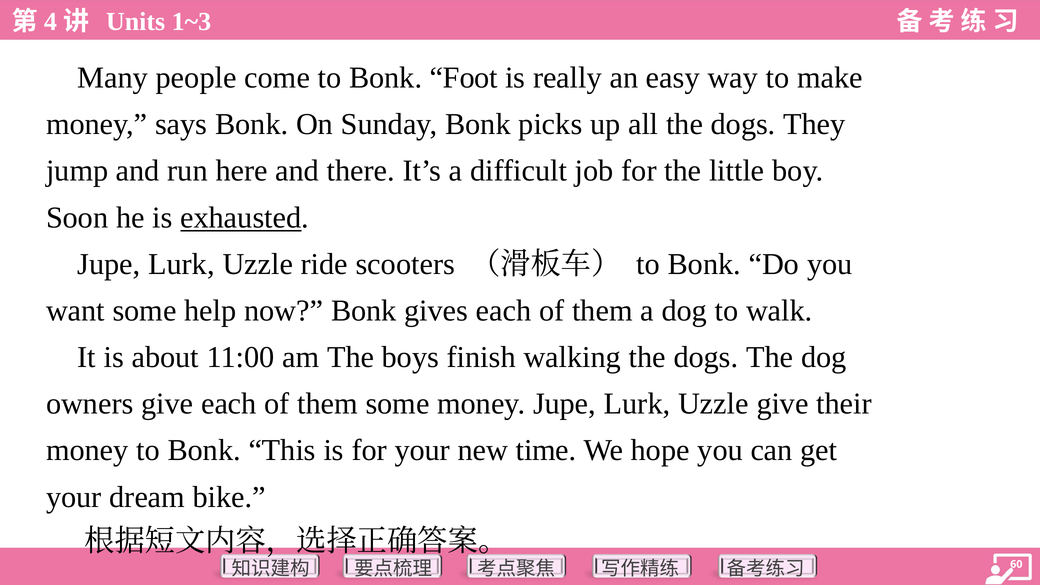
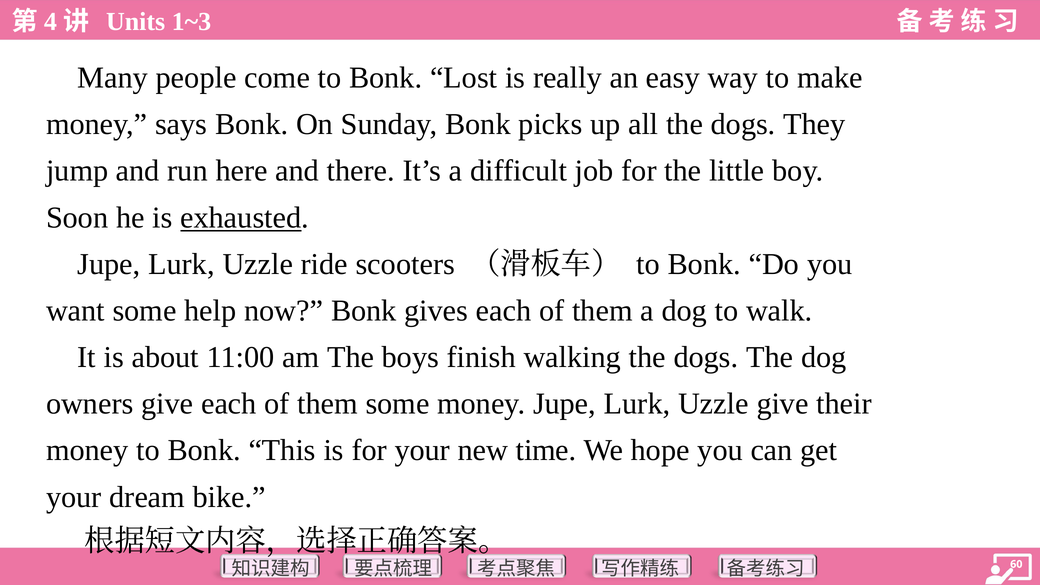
Foot: Foot -> Lost (464, 78)
